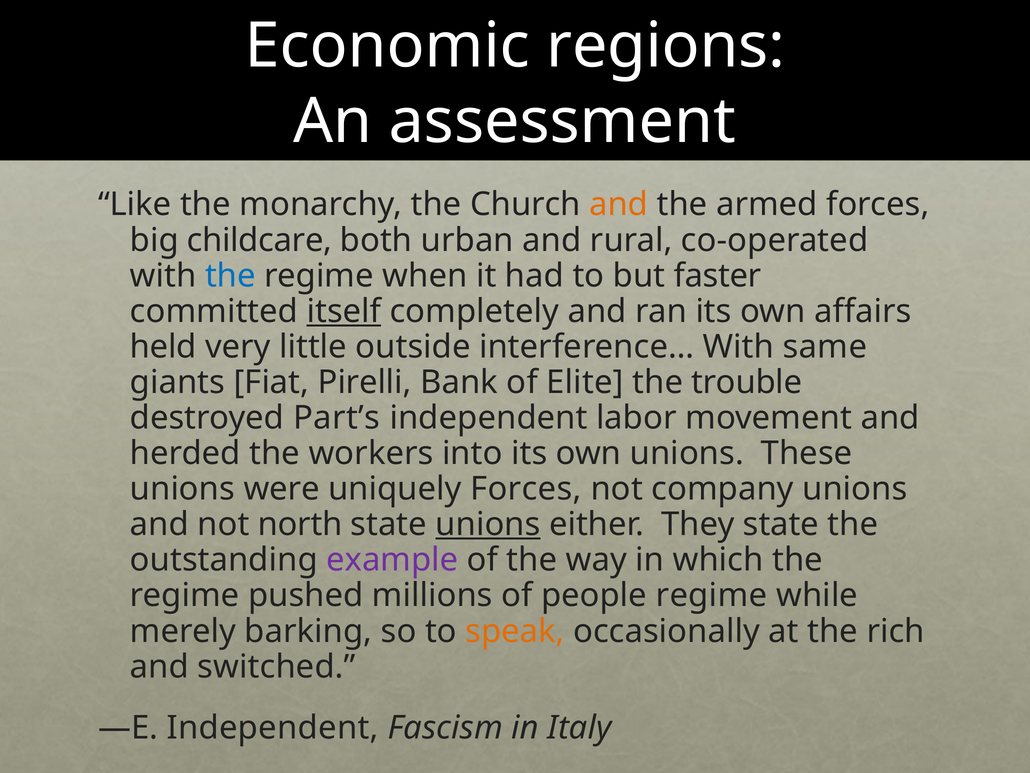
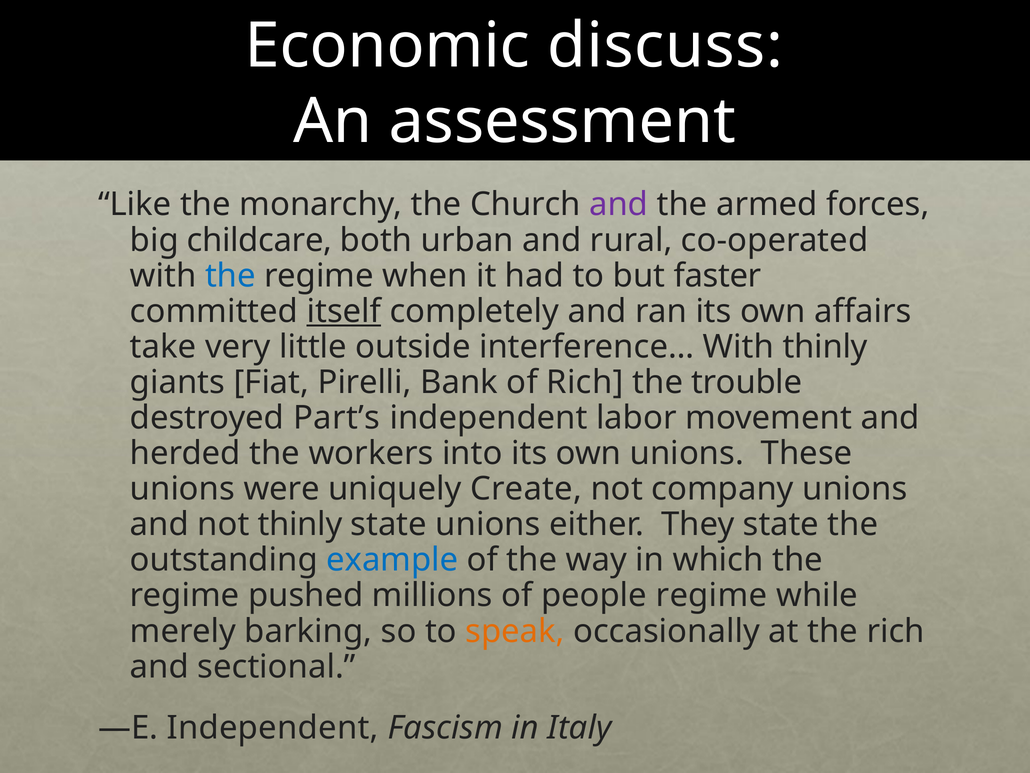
regions: regions -> discuss (665, 46)
and colour: orange -> purple (619, 204)
held: held -> take (163, 347)
With same: same -> thinly (825, 347)
of Elite: Elite -> Rich (585, 382)
uniquely Forces: Forces -> Create (526, 489)
not north: north -> thinly (300, 524)
unions underline: present -> none (488, 524)
example colour: purple -> blue (392, 560)
switched: switched -> sectional (277, 666)
